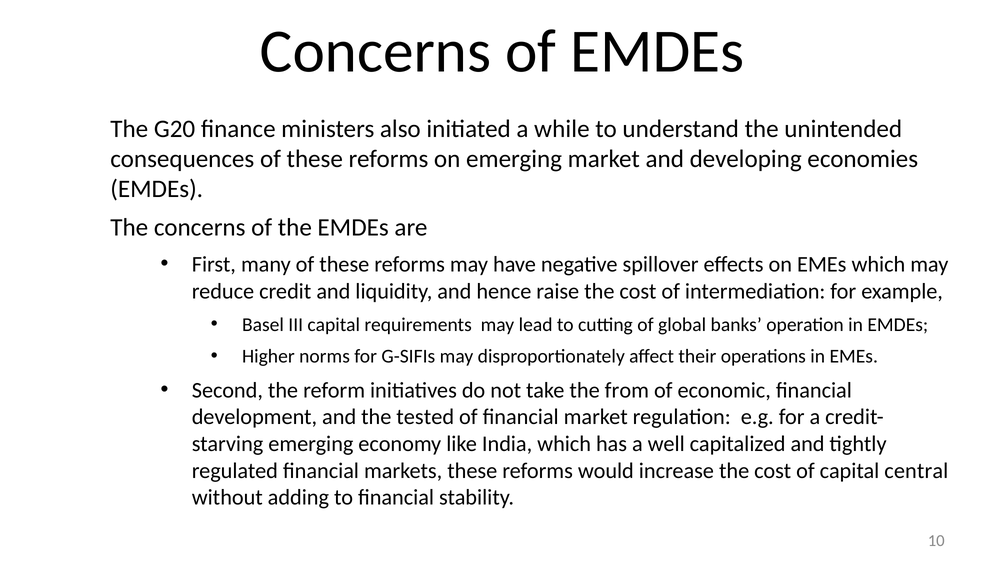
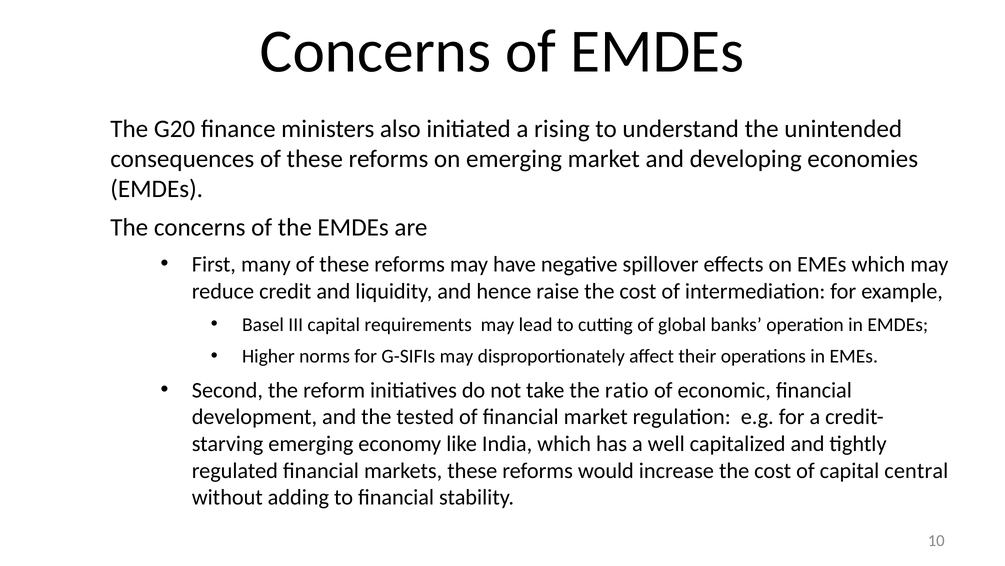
while: while -> rising (562, 129)
from: from -> ratio (627, 390)
